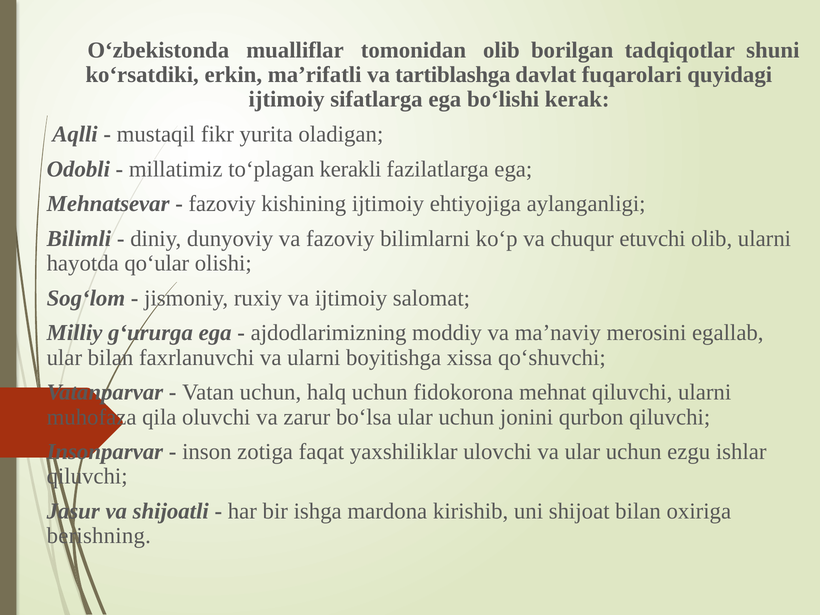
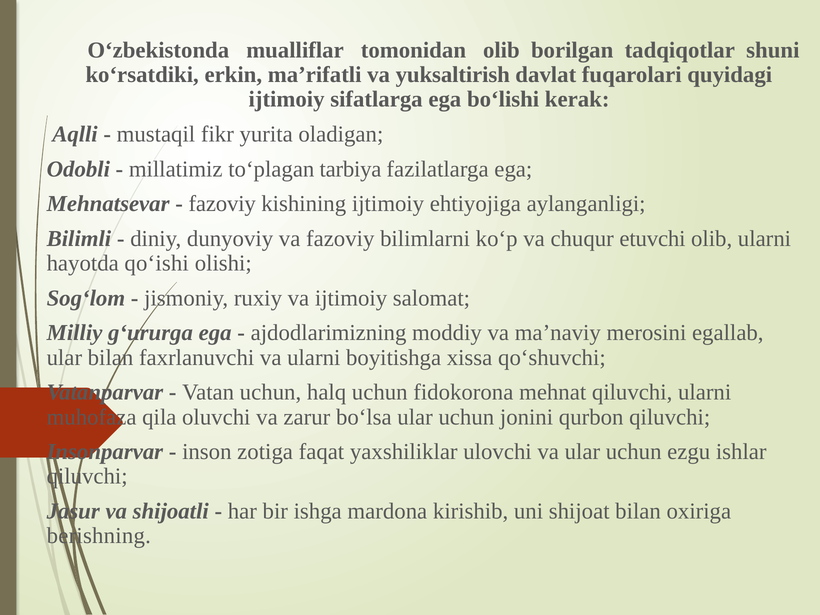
tartiblashga: tartiblashga -> yuksaltirish (453, 75)
kerakli: kerakli -> tarbiya (351, 169)
qo‘ular: qo‘ular -> qo‘ishi (157, 263)
